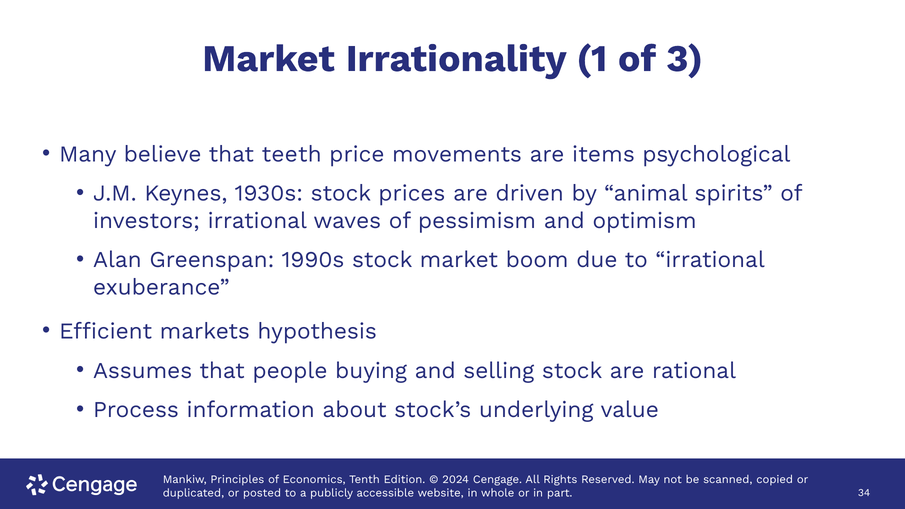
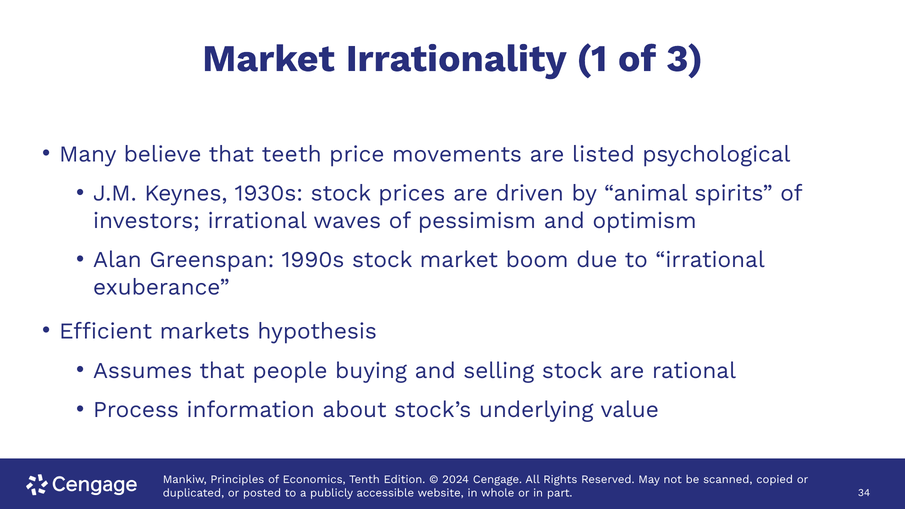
items: items -> listed (603, 154)
